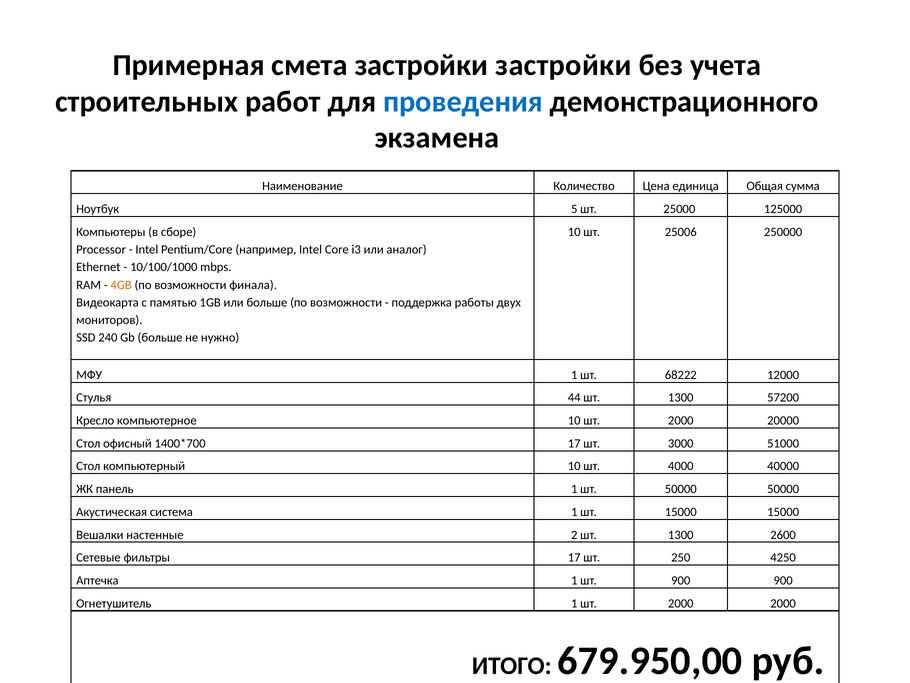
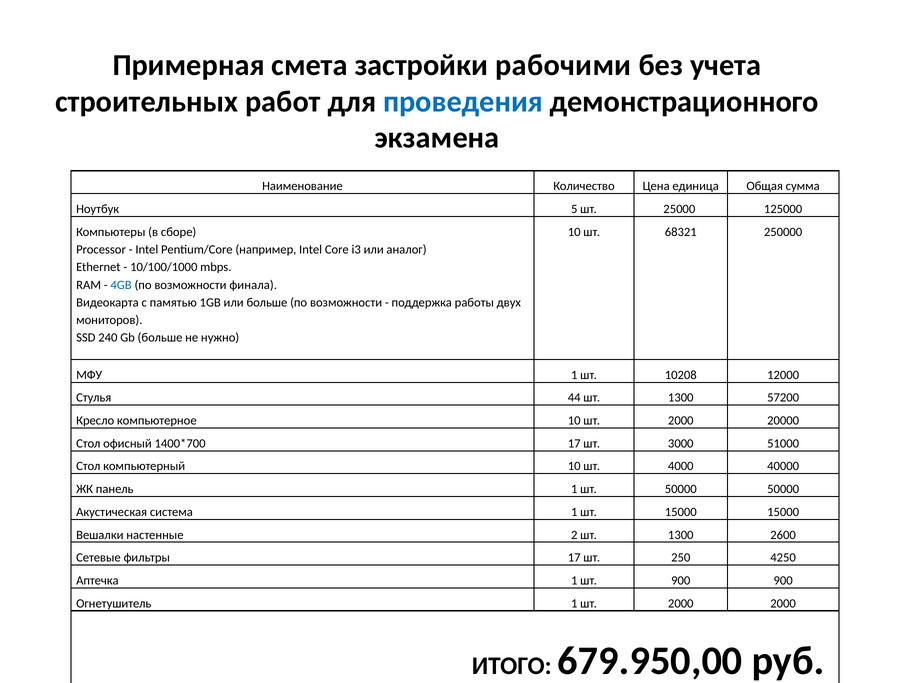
застройки застройки: застройки -> рабочими (563, 65)
25006: 25006 -> 68321 (681, 232)
4GB colour: orange -> blue (121, 285)
68222: 68222 -> 10208 (681, 375)
